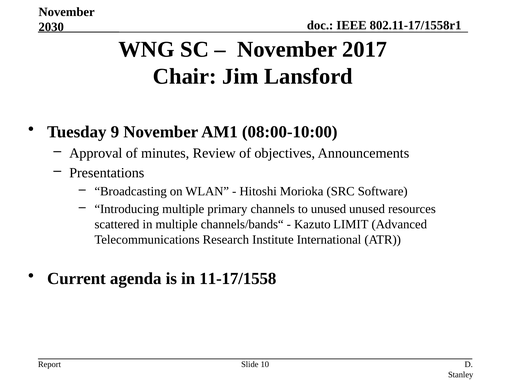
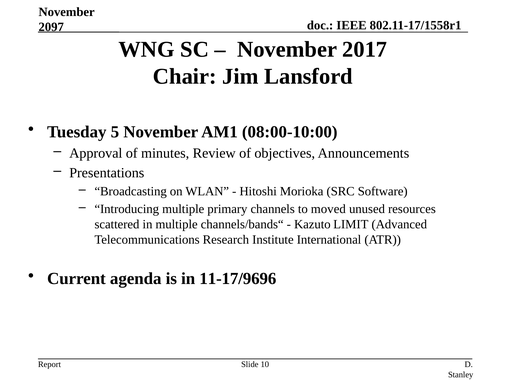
2030: 2030 -> 2097 (51, 27)
9: 9 -> 5 (115, 132)
to unused: unused -> moved (328, 209)
11-17/1558: 11-17/1558 -> 11-17/9696 (238, 278)
